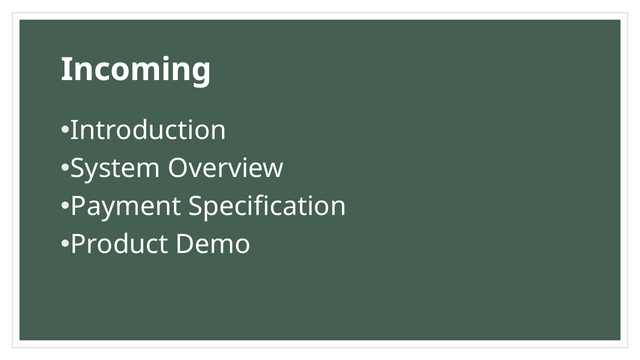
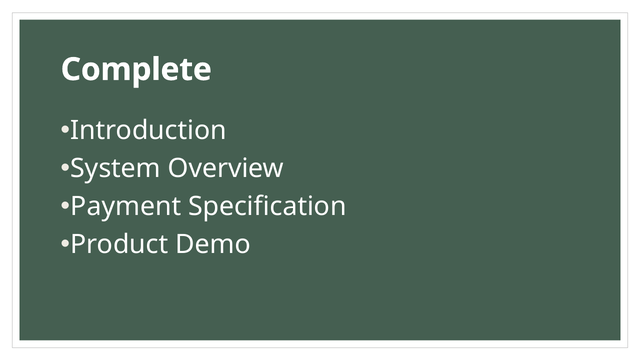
Incoming: Incoming -> Complete (136, 70)
